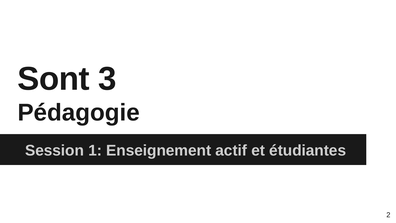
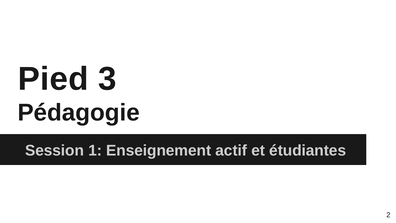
Sont: Sont -> Pied (53, 79)
